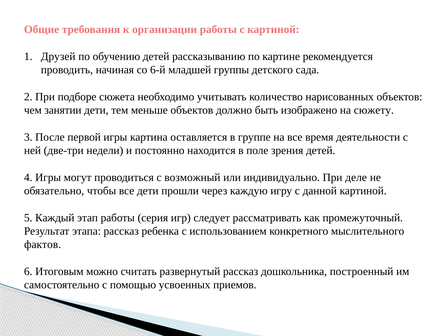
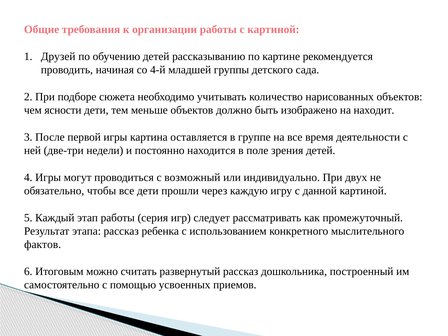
6-й: 6-й -> 4-й (158, 70)
занятии: занятии -> ясности (63, 110)
сюжету: сюжету -> находит (374, 110)
деле: деле -> двух (356, 177)
